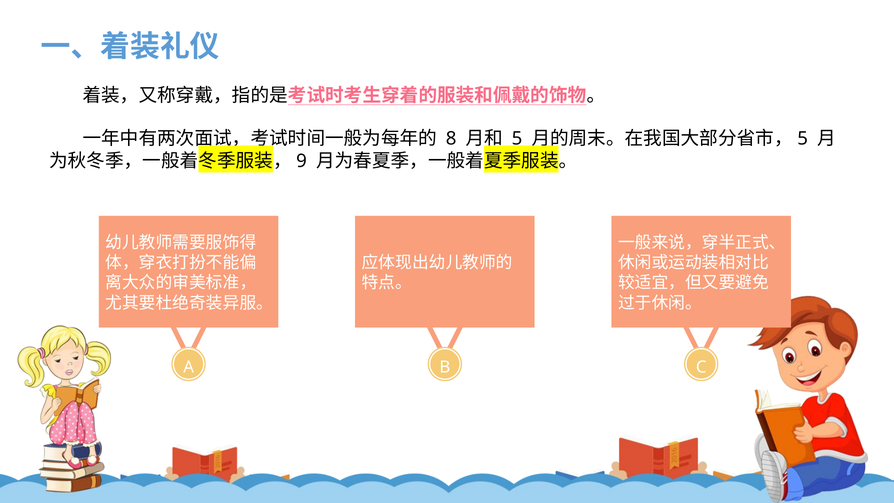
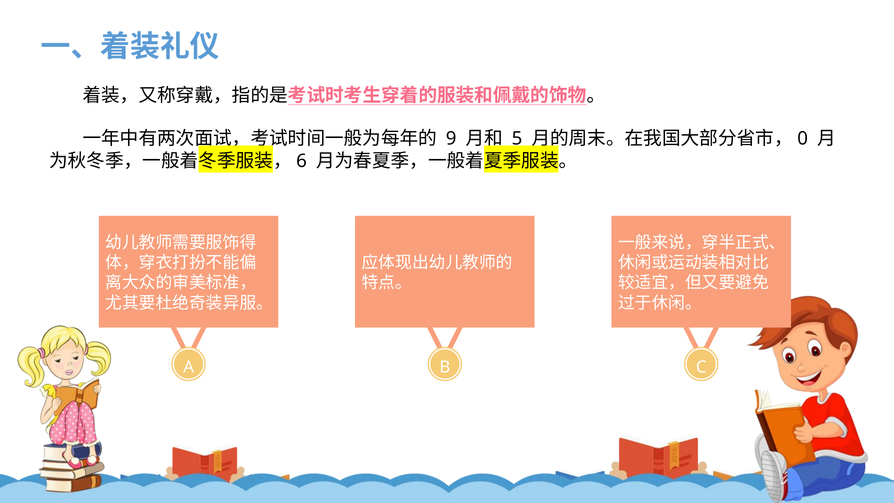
8: 8 -> 9 (451, 139)
5: 5 -> 0 (803, 139)
9: 9 -> 6 (302, 161)
